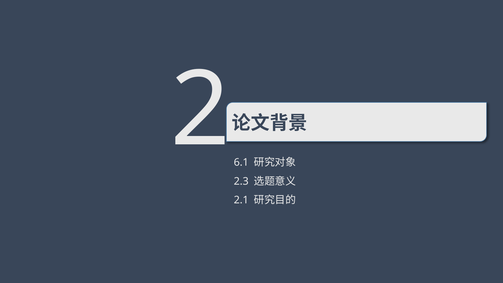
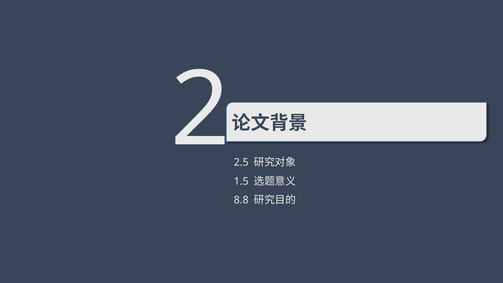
6.1: 6.1 -> 2.5 (241, 162)
2.3: 2.3 -> 1.5 (241, 181)
2.1: 2.1 -> 8.8 (241, 200)
